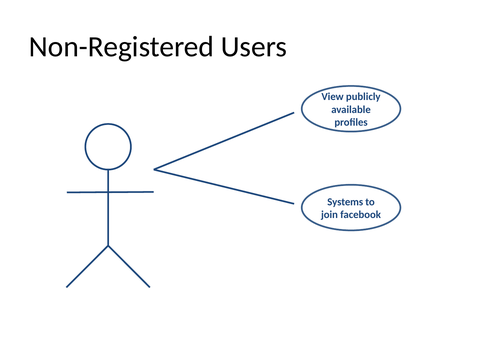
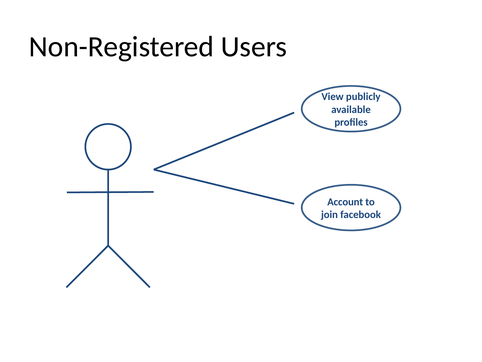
Systems: Systems -> Account (345, 202)
